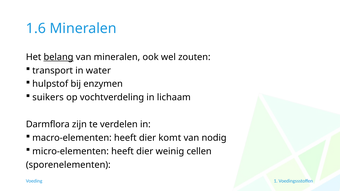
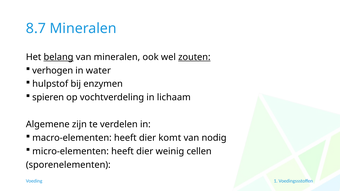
1.6: 1.6 -> 8.7 (36, 29)
zouten underline: none -> present (194, 57)
transport: transport -> verhogen (53, 71)
suikers: suikers -> spieren (48, 98)
Darmflora: Darmflora -> Algemene (48, 125)
